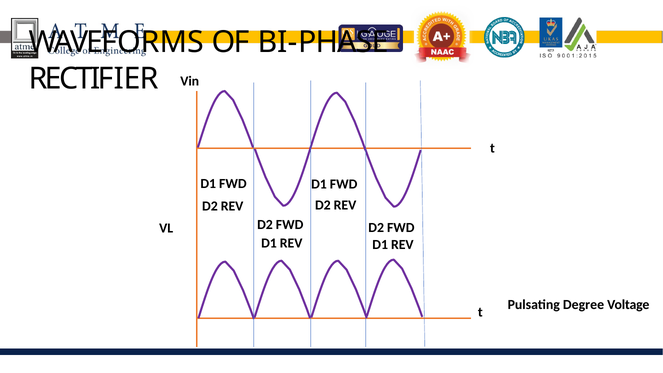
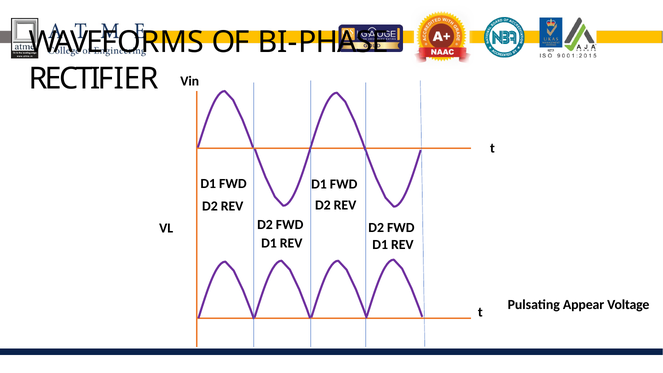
Degree: Degree -> Appear (584, 305)
